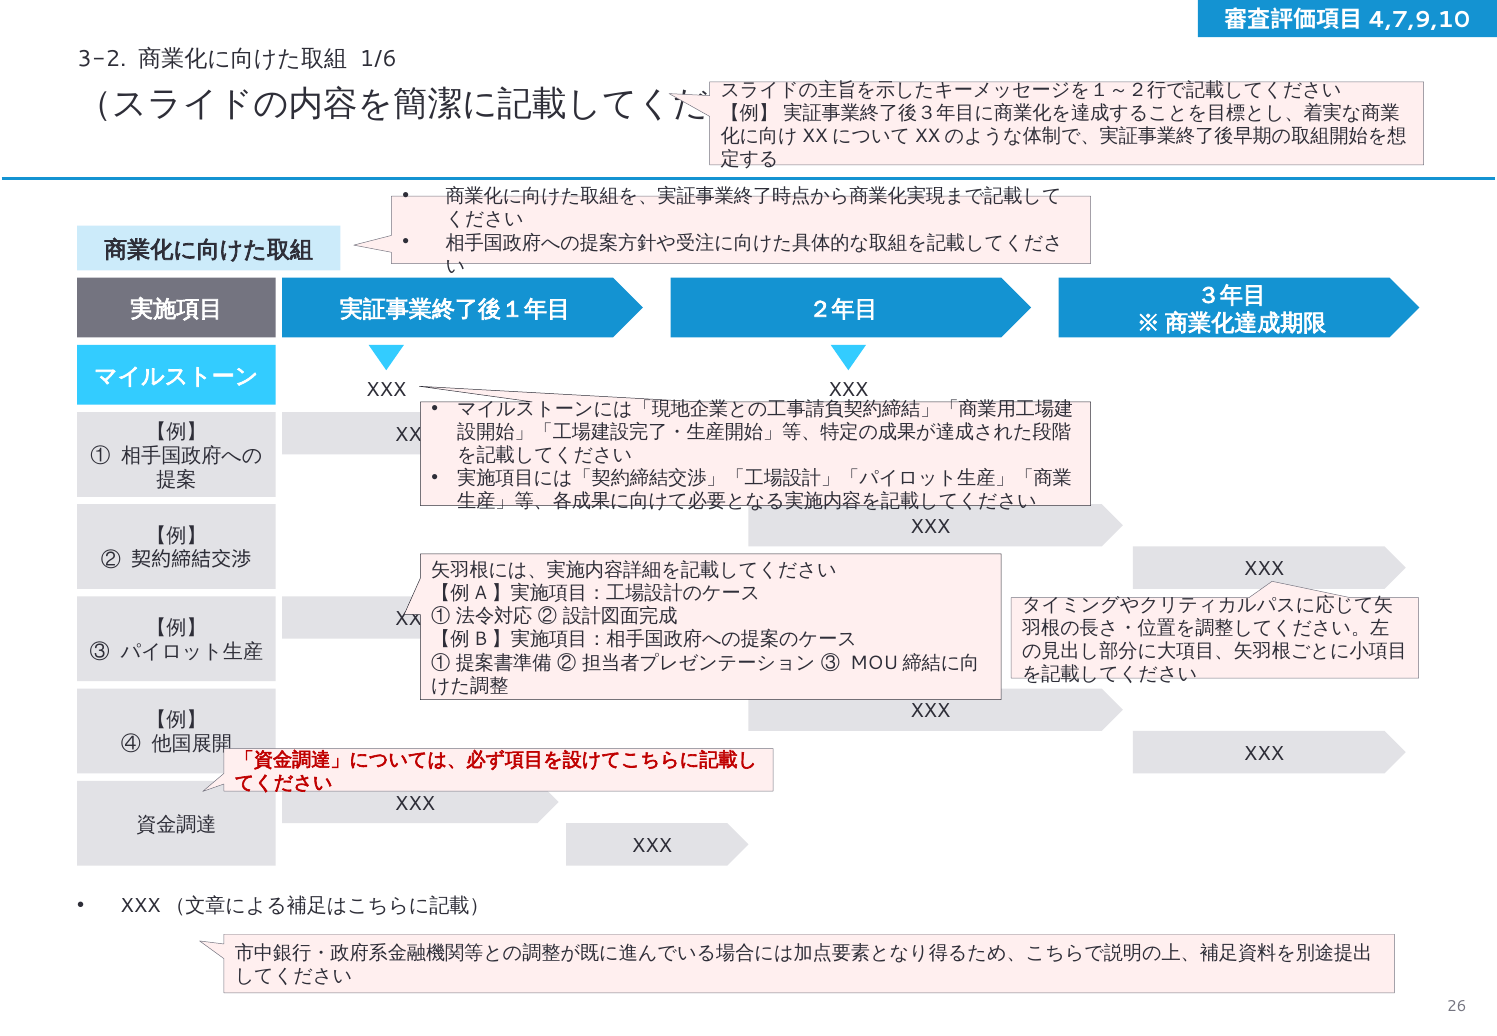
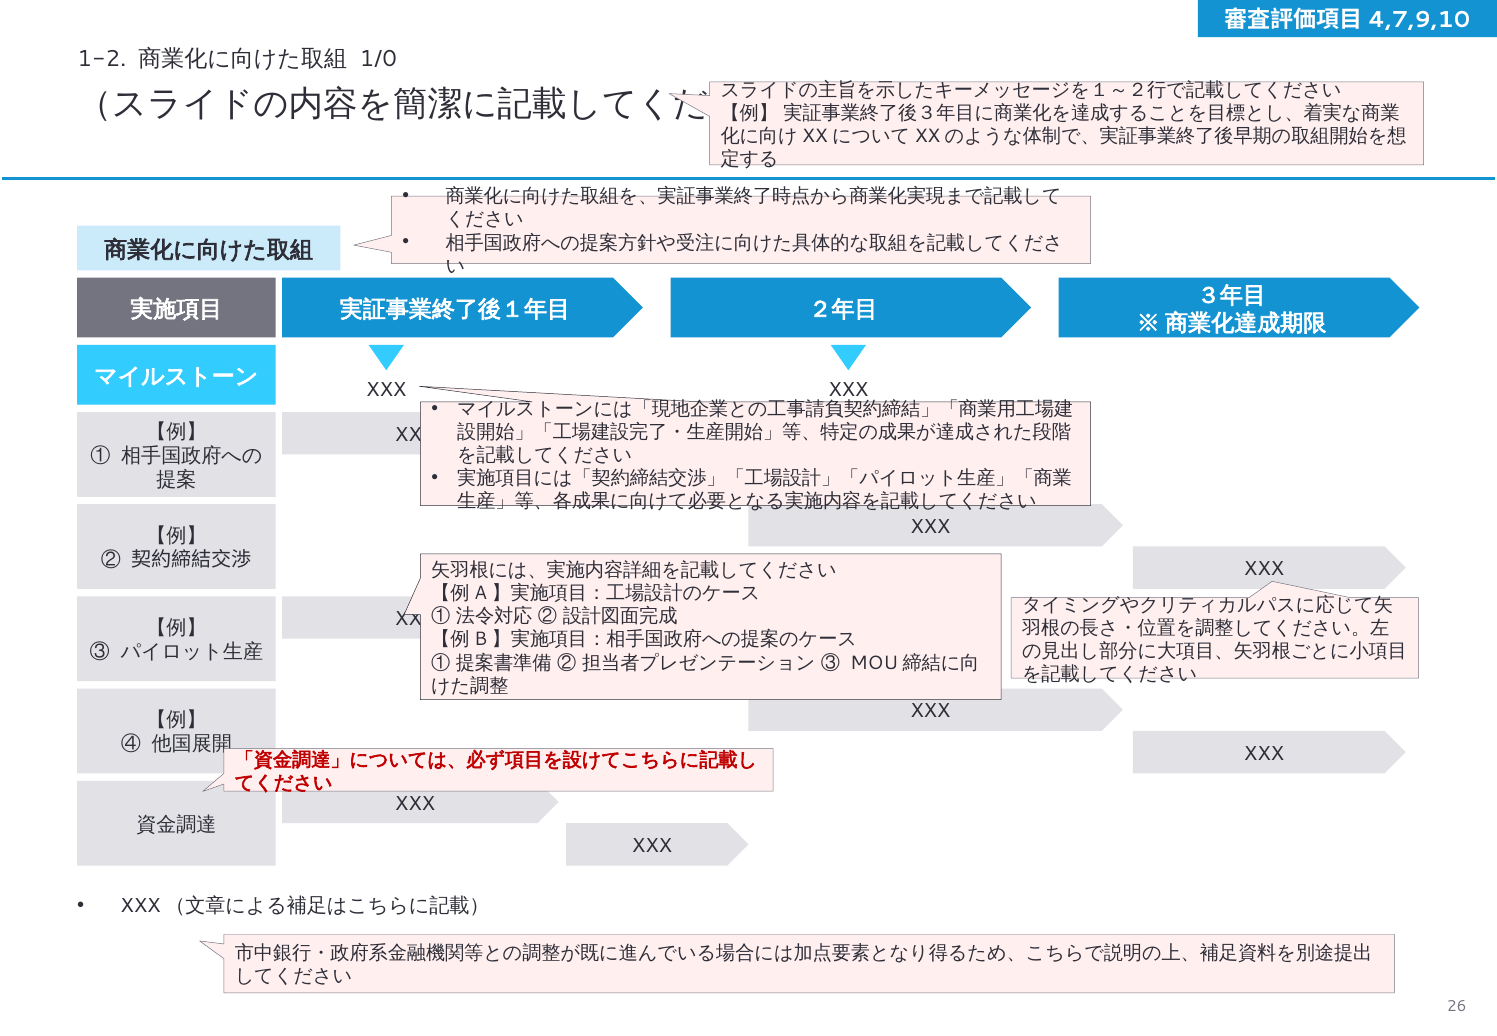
3-2: 3-2 -> 1-2 (102, 59)
1/6: 1/6 -> 1/0 (378, 59)
